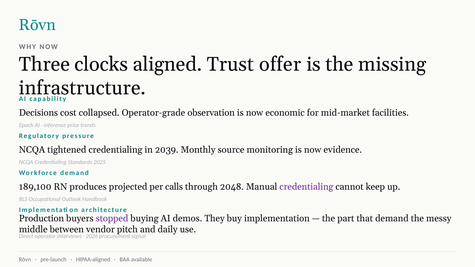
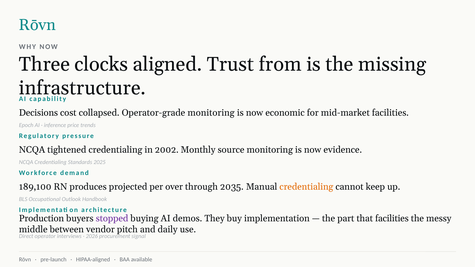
offer: offer -> from (280, 64)
Operator-grade observation: observation -> monitoring (211, 113)
2039: 2039 -> 2002 (167, 150)
calls: calls -> over (174, 187)
2048: 2048 -> 2035 (232, 187)
credentialing colour: purple -> orange (306, 187)
that demand: demand -> facilities (392, 219)
